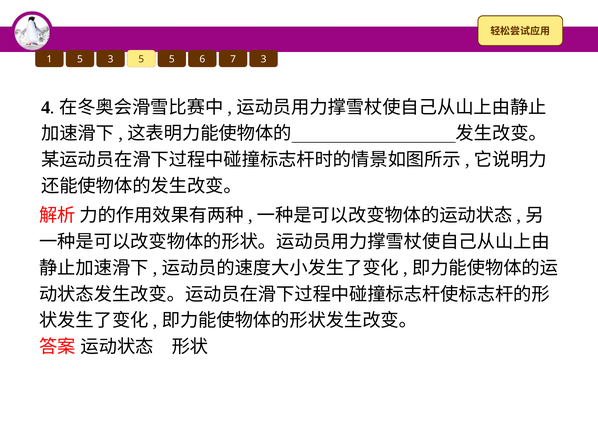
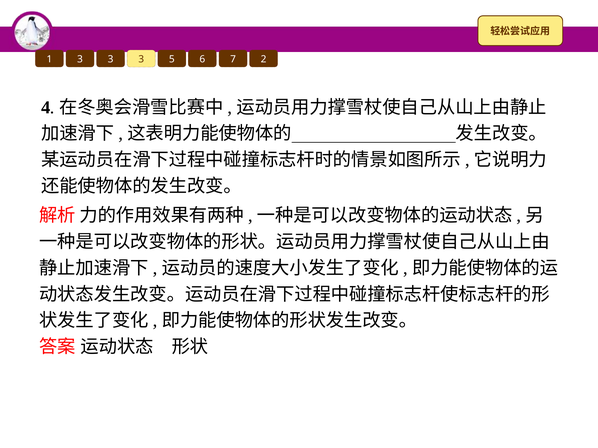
1 5: 5 -> 3 (80, 59)
5: 5 -> 3 (141, 59)
3: 3 -> 2 (264, 59)
